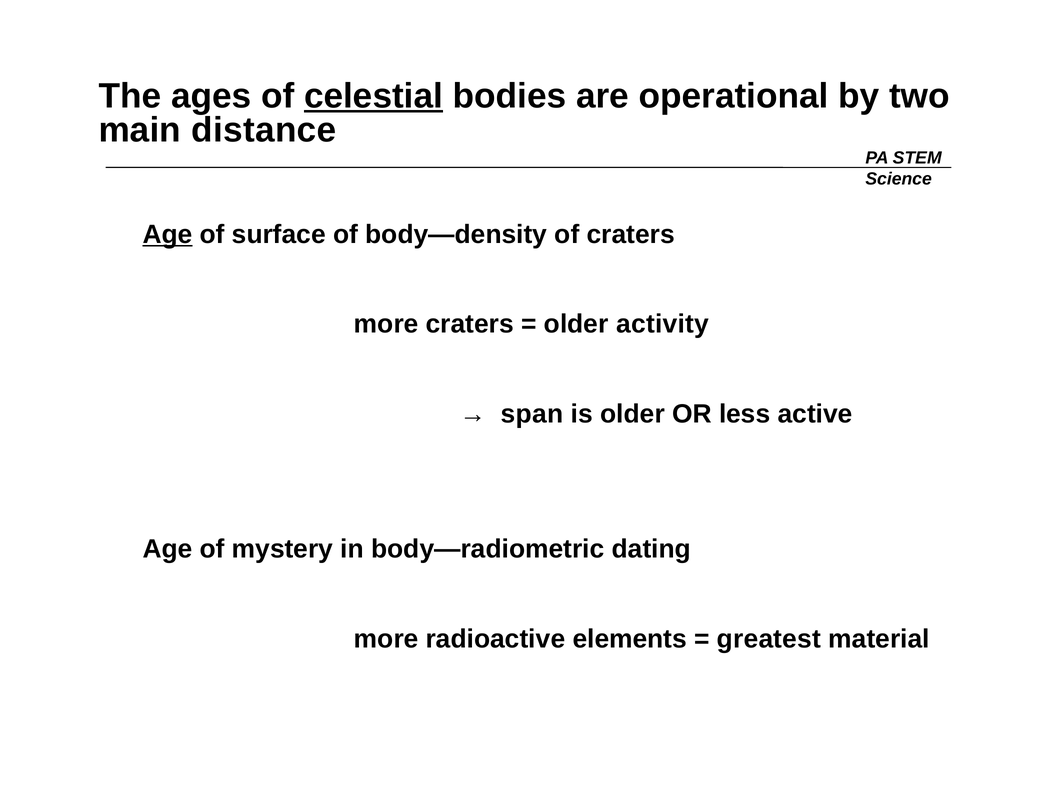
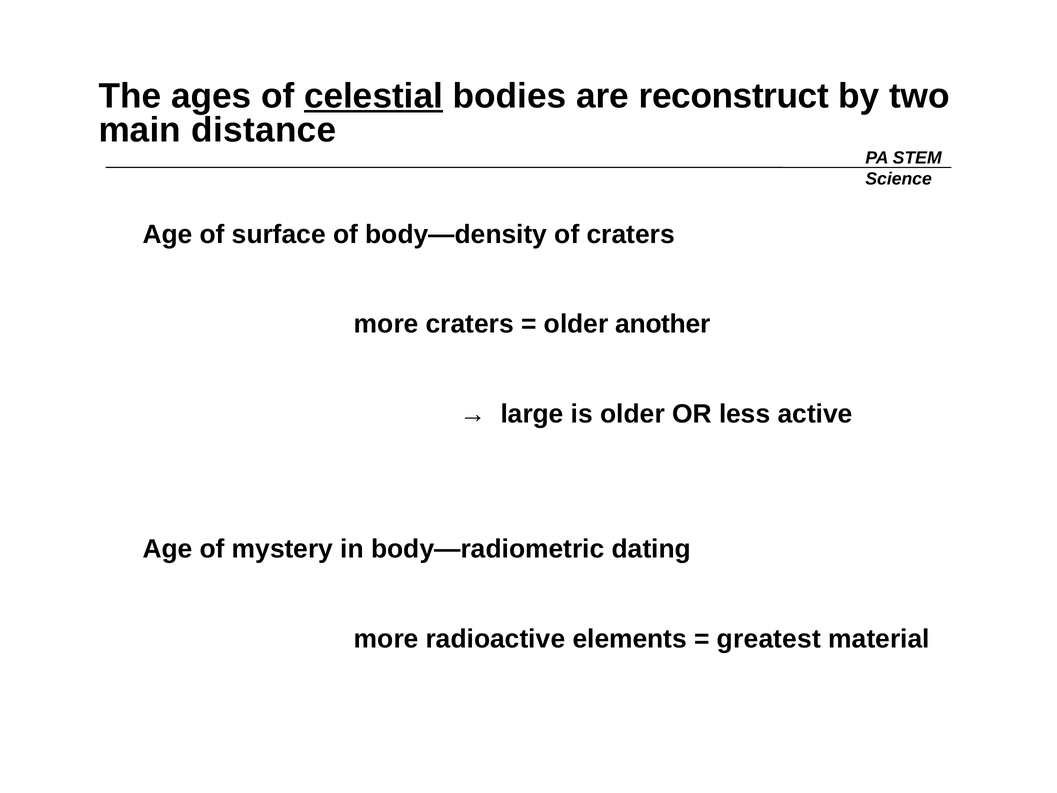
operational: operational -> reconstruct (734, 96)
Age underline: present -> none (167, 234)
activity: activity -> another (663, 324)
span: span -> large (532, 414)
